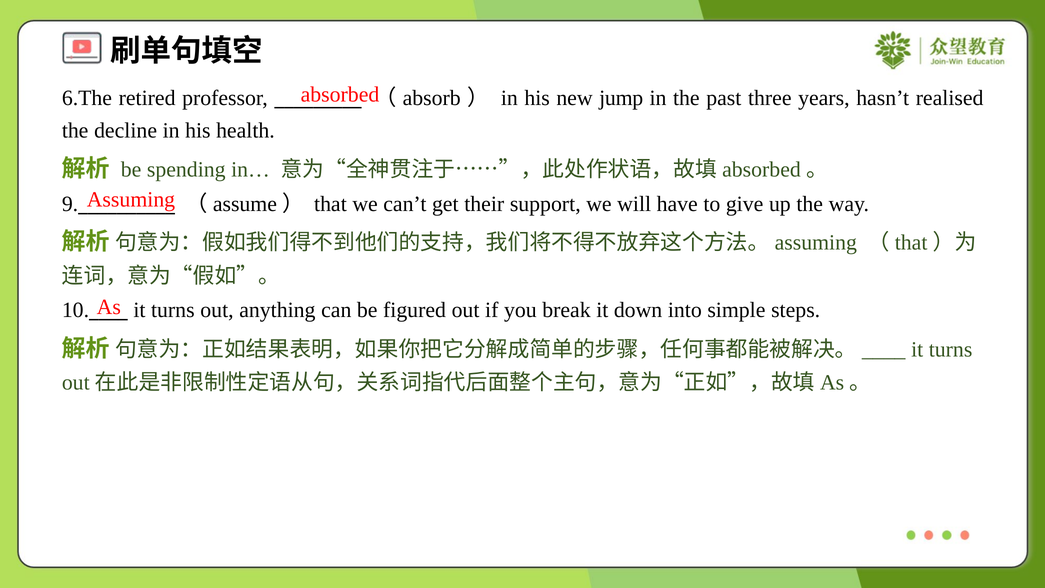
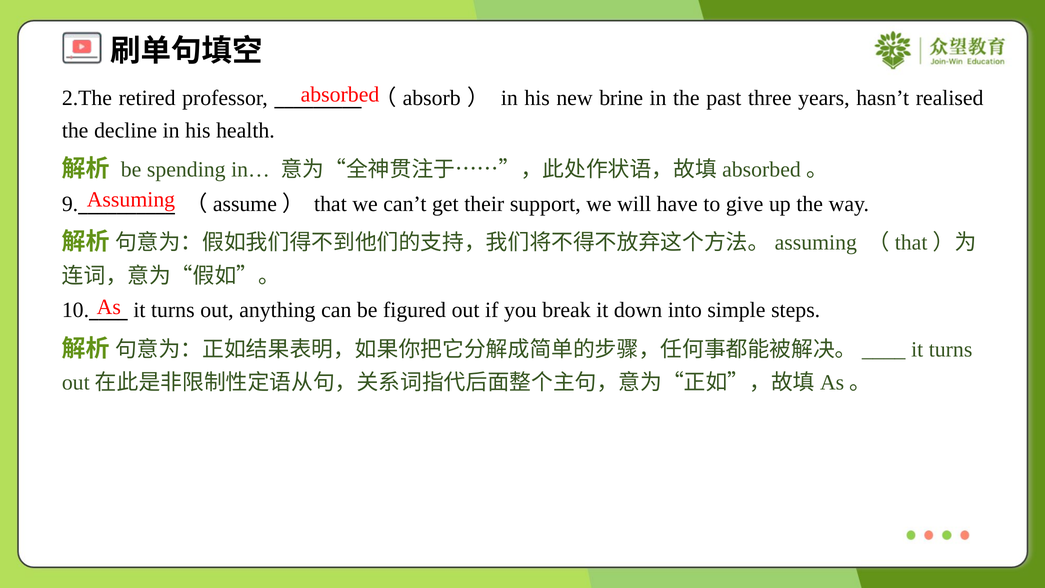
6.The: 6.The -> 2.The (87, 98)
jump: jump -> brine (621, 98)
